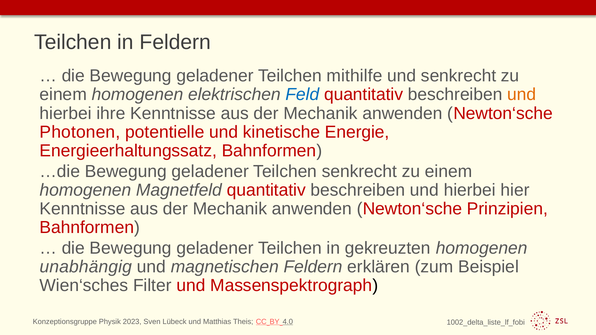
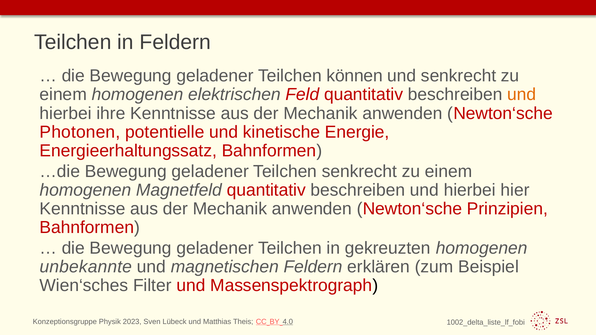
mithilfe: mithilfe -> können (355, 76)
Feld colour: blue -> red (302, 95)
unabhängig: unabhängig -> unbekannte (86, 267)
